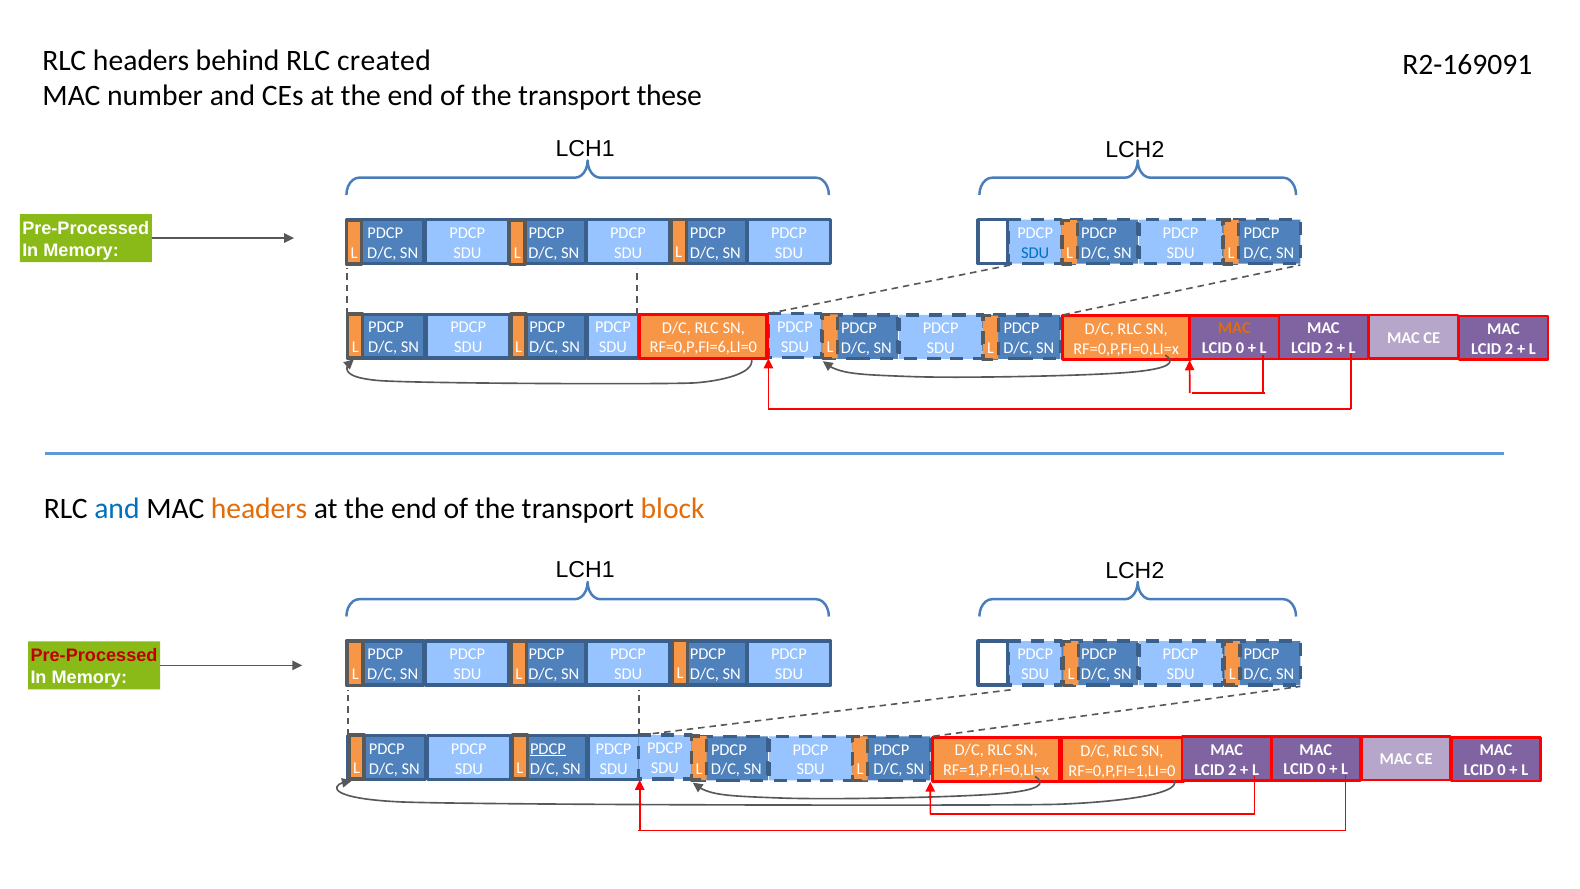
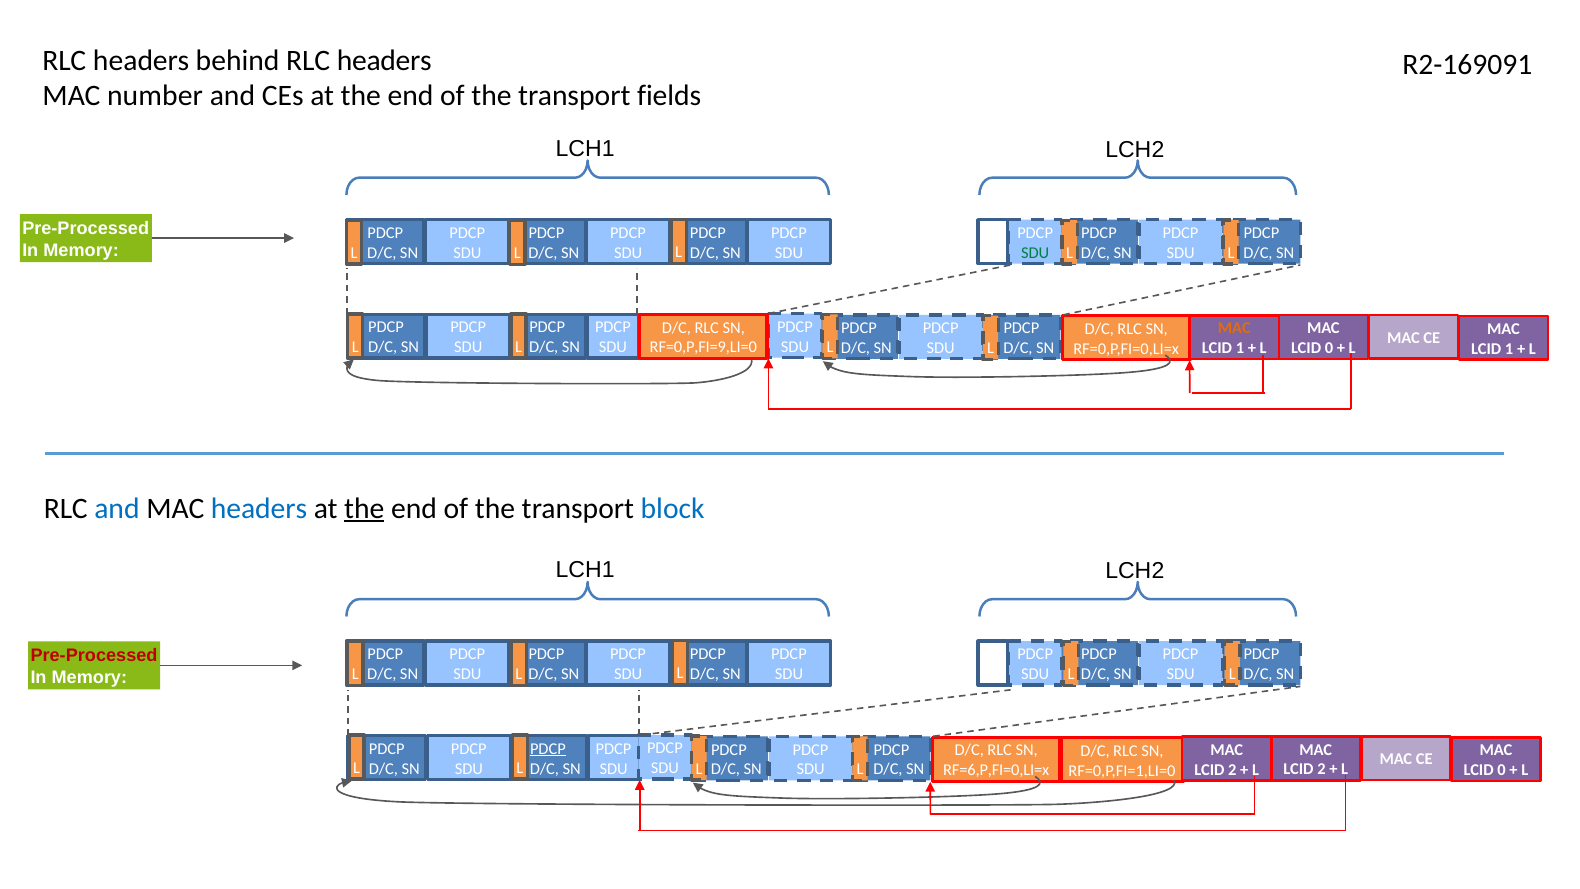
behind RLC created: created -> headers (384, 61)
these: these -> fields (669, 96)
SDU colour: blue -> green (1035, 253)
RF=0,P,FI=6,LI=0: RF=0,P,FI=6,LI=0 -> RF=0,P,FI=9,LI=0 (703, 347)
2: 2 -> 0 (1329, 348)
0: 0 -> 1 (1240, 348)
2: 2 -> 1 (1509, 349)
headers colour: orange -> blue (259, 508)
the underline: none -> present (364, 508)
block colour: orange -> blue (673, 508)
0: 0 -> 2 (1321, 769)
RF=1,P,FI=0,LI=x: RF=1,P,FI=0,LI=x -> RF=6,P,FI=0,LI=x (996, 770)
